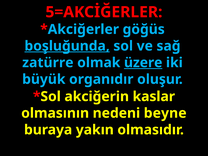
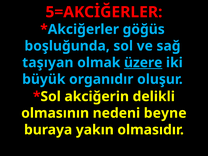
boşluğunda underline: present -> none (67, 46)
zatürre: zatürre -> taşıyan (48, 63)
kaslar: kaslar -> delikli (154, 97)
